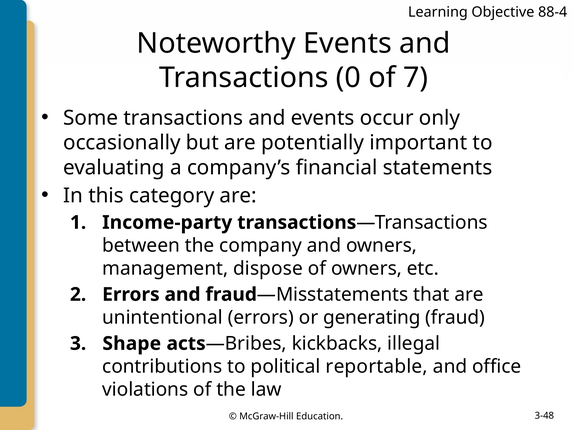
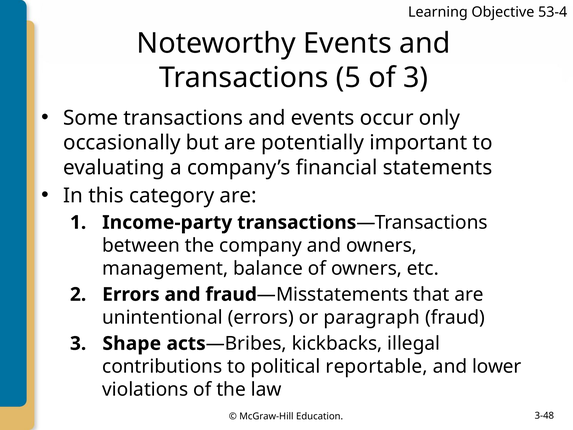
88-4: 88-4 -> 53-4 (553, 12)
0: 0 -> 5 (348, 78)
of 7: 7 -> 3 (416, 78)
dispose: dispose -> balance (268, 268)
generating: generating -> paragraph (372, 317)
office: office -> lower (497, 366)
